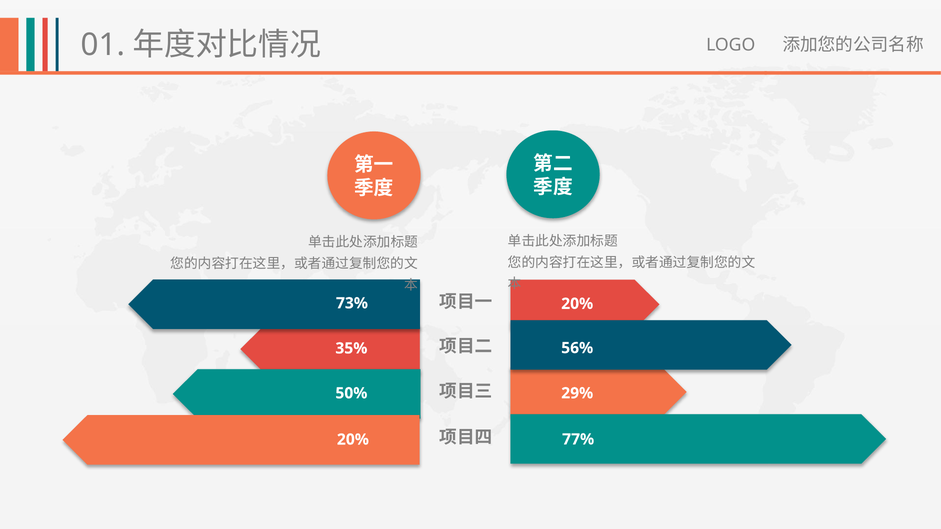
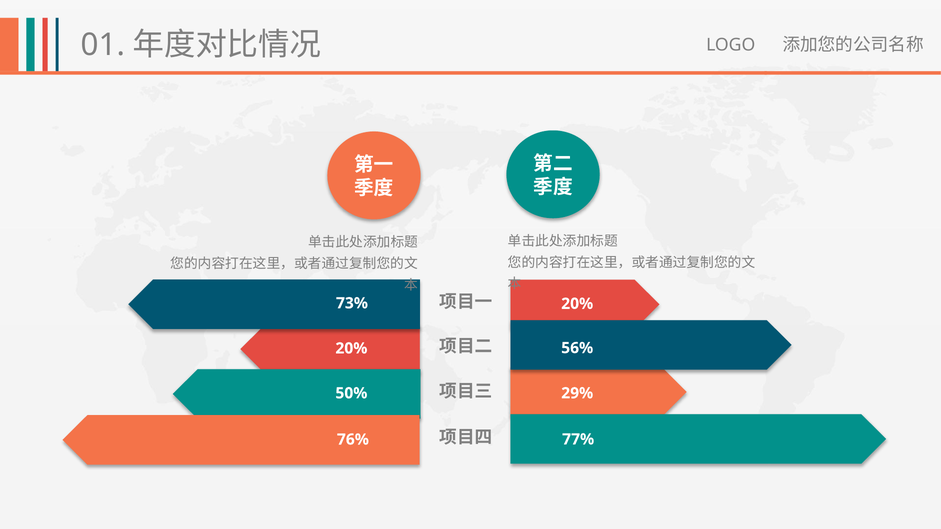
35%: 35% -> 20% (351, 349)
20%: 20% -> 76% (353, 440)
